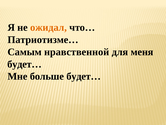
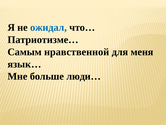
ожидал colour: orange -> blue (49, 27)
будет…: будет… -> язык… (24, 64)
больше будет…: будет… -> люди… (84, 76)
